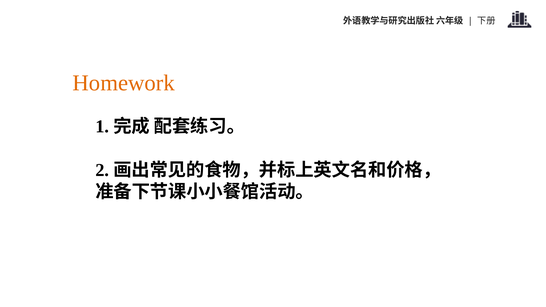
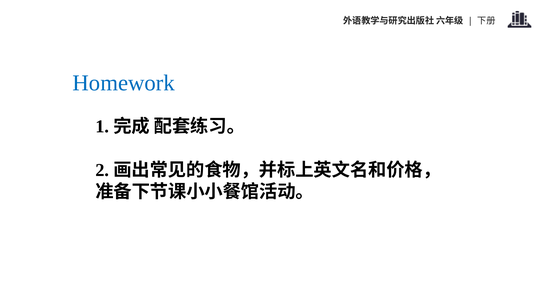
Homework colour: orange -> blue (124, 83)
